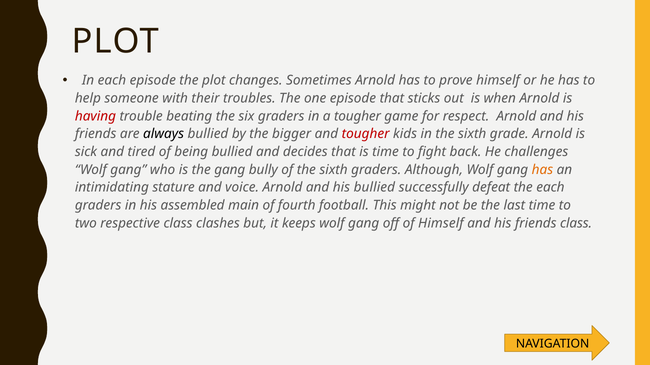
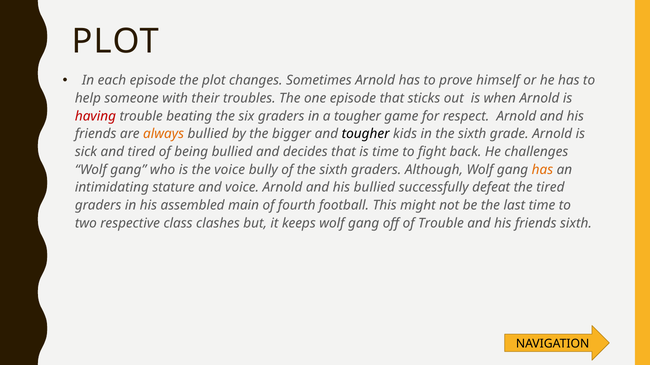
always colour: black -> orange (164, 134)
tougher colour: red -> black (366, 134)
the gang: gang -> voice (230, 170)
the each: each -> tired (550, 188)
of Himself: Himself -> Trouble (441, 223)
friends class: class -> sixth (576, 223)
